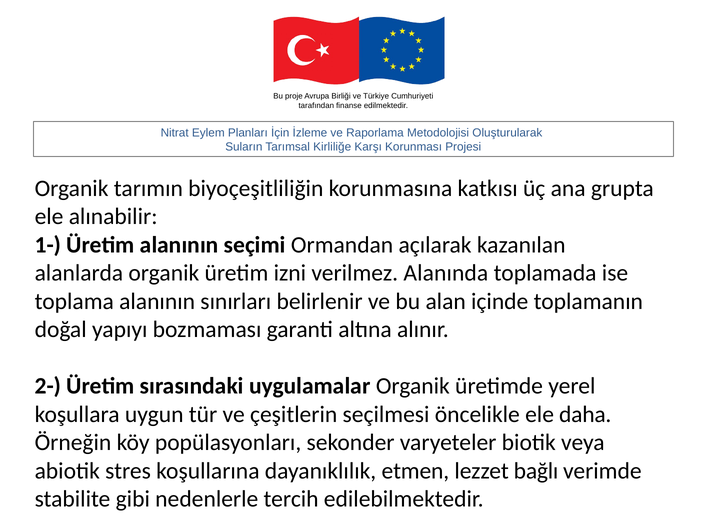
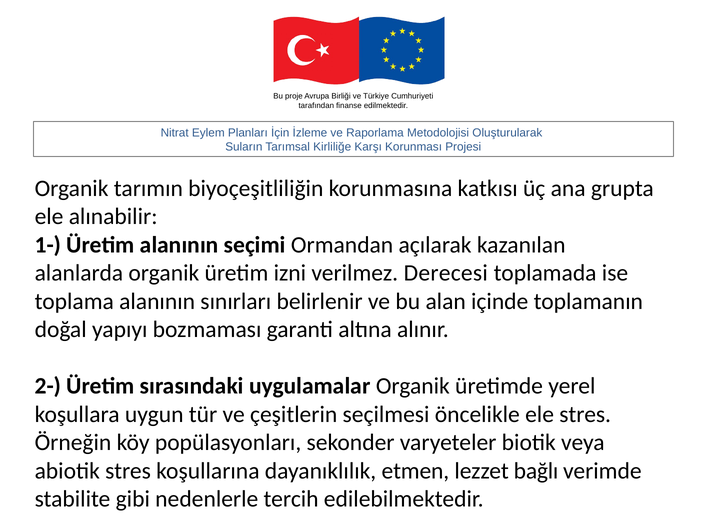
Alanında: Alanında -> Derecesi (446, 273)
ele daha: daha -> stres (585, 415)
